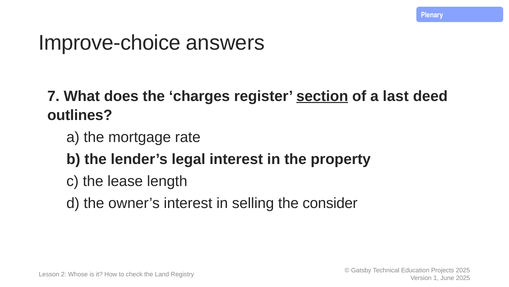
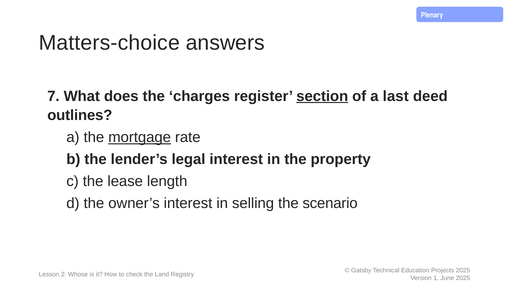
Improve-choice: Improve-choice -> Matters-choice (109, 43)
mortgage underline: none -> present (140, 137)
consider: consider -> scenario (330, 203)
